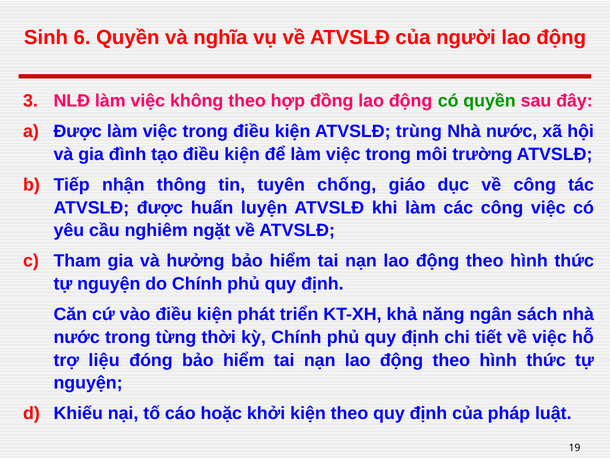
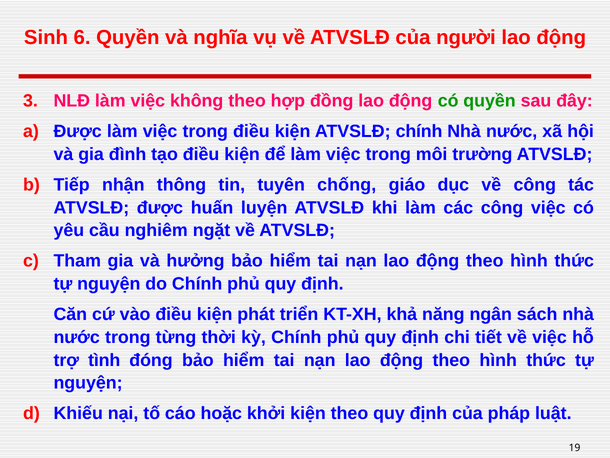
ATVSLĐ trùng: trùng -> chính (419, 131)
liệu: liệu -> tình (104, 360)
